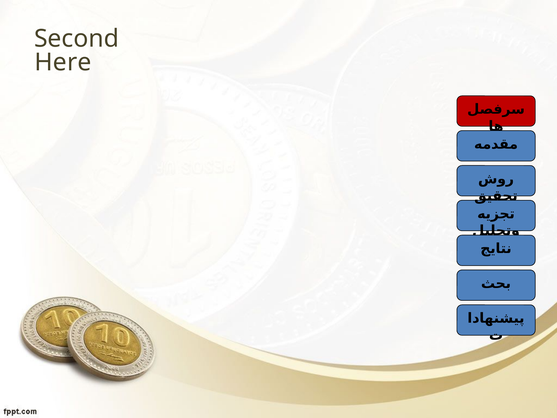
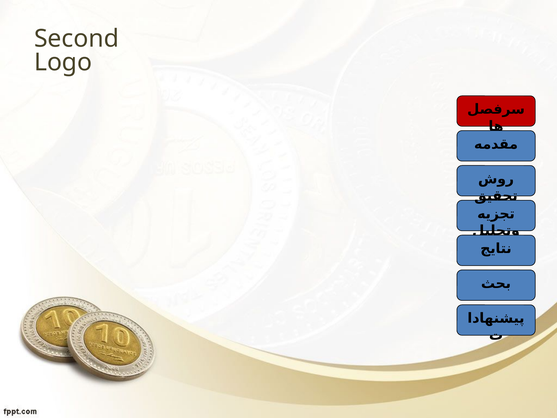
Here: Here -> Logo (63, 62)
